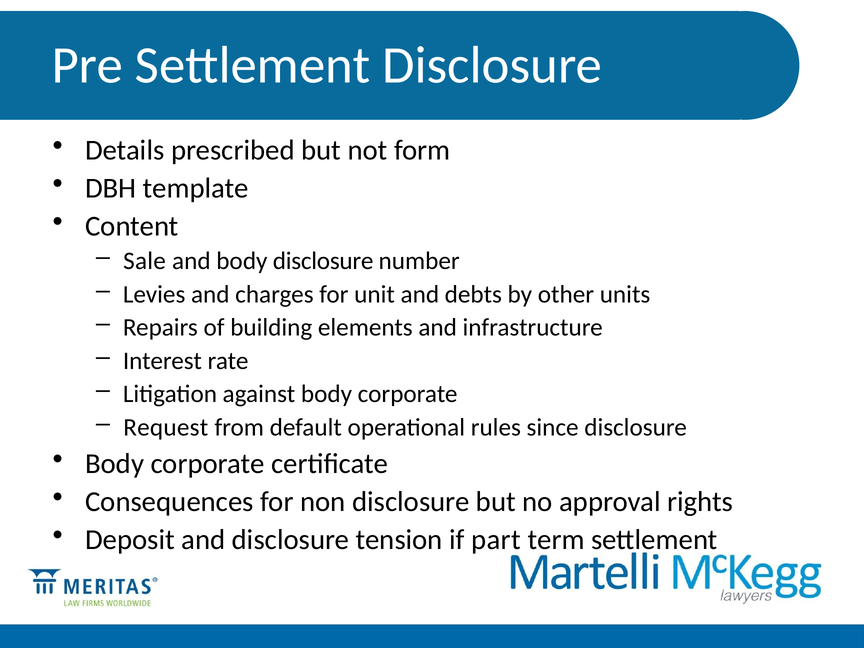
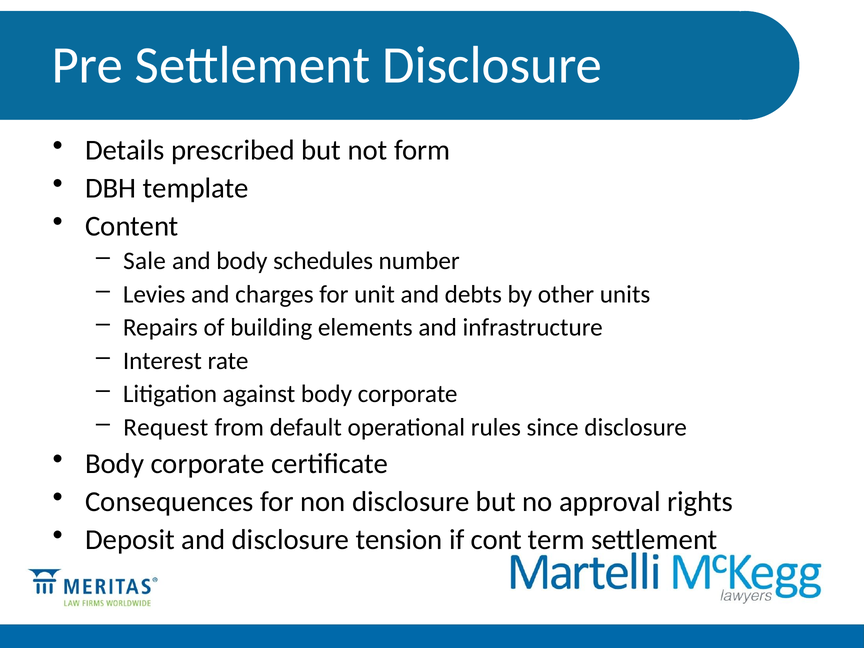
body disclosure: disclosure -> schedules (323, 261)
part: part -> cont (496, 540)
